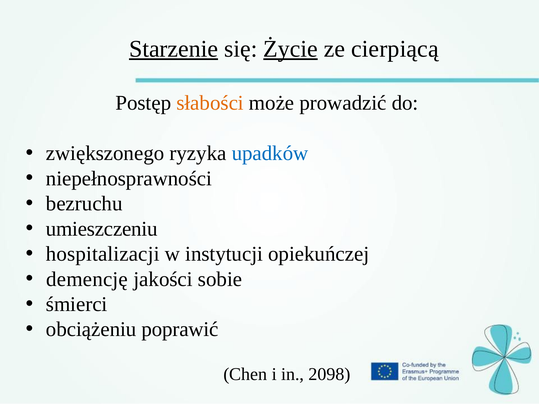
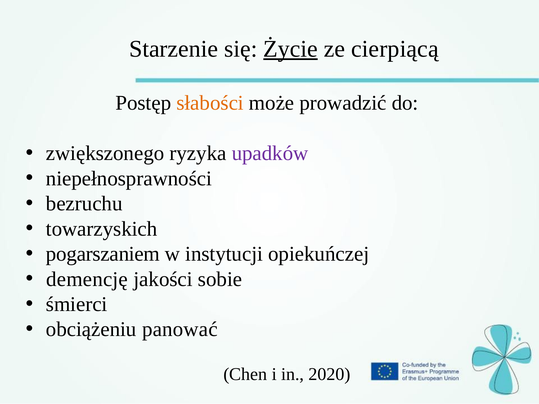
Starzenie underline: present -> none (174, 49)
upadków colour: blue -> purple (270, 153)
umieszczeniu: umieszczeniu -> towarzyskich (102, 229)
hospitalizacji: hospitalizacji -> pogarszaniem (103, 254)
poprawić: poprawić -> panować (180, 330)
2098: 2098 -> 2020 (330, 374)
